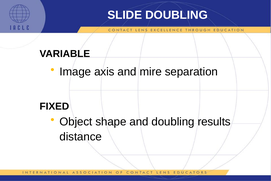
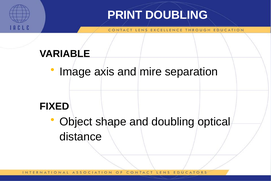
SLIDE: SLIDE -> PRINT (125, 15)
results: results -> optical (214, 121)
